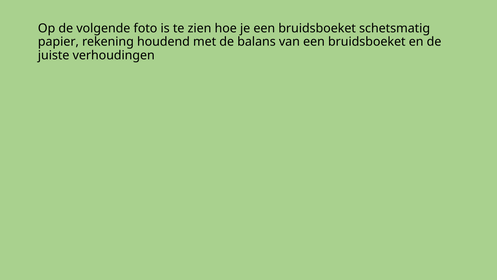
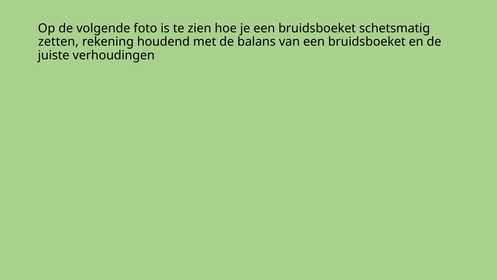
papier: papier -> zetten (58, 42)
